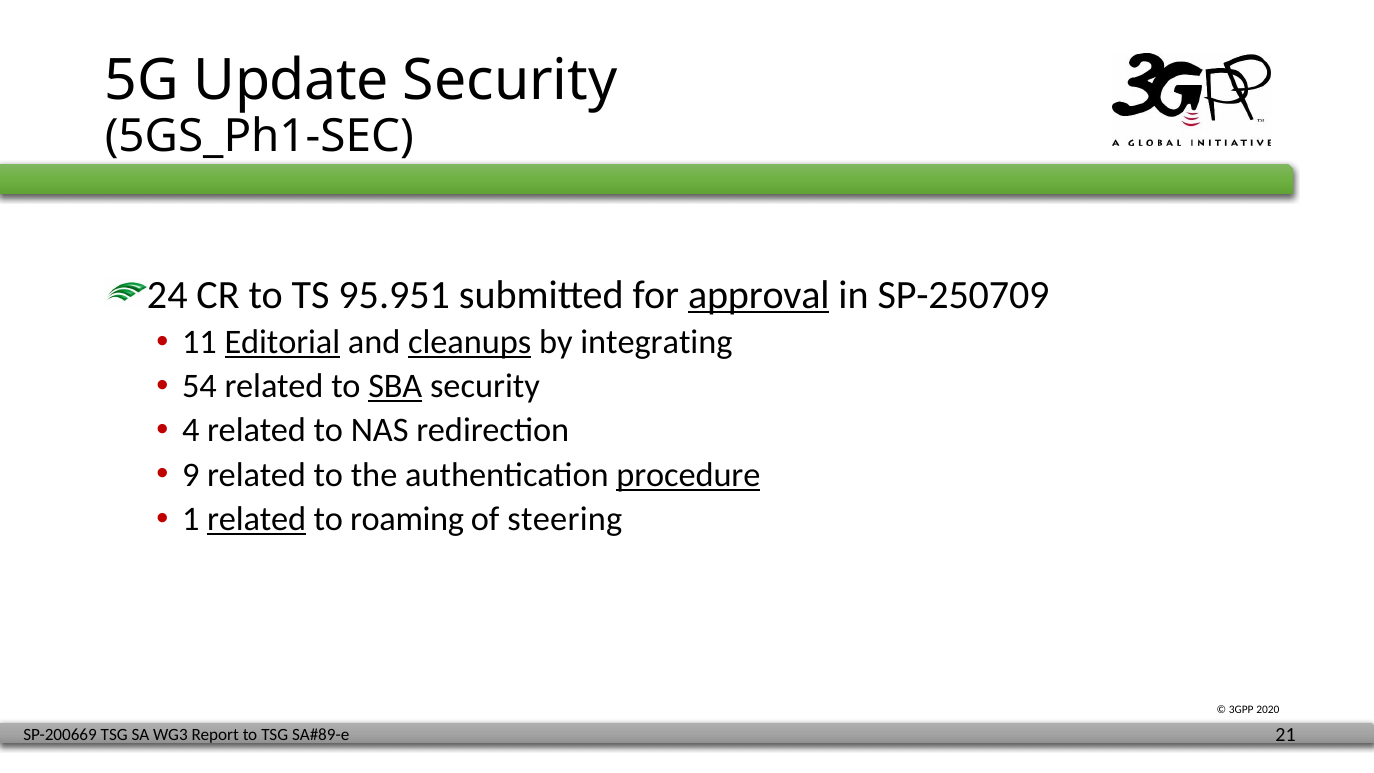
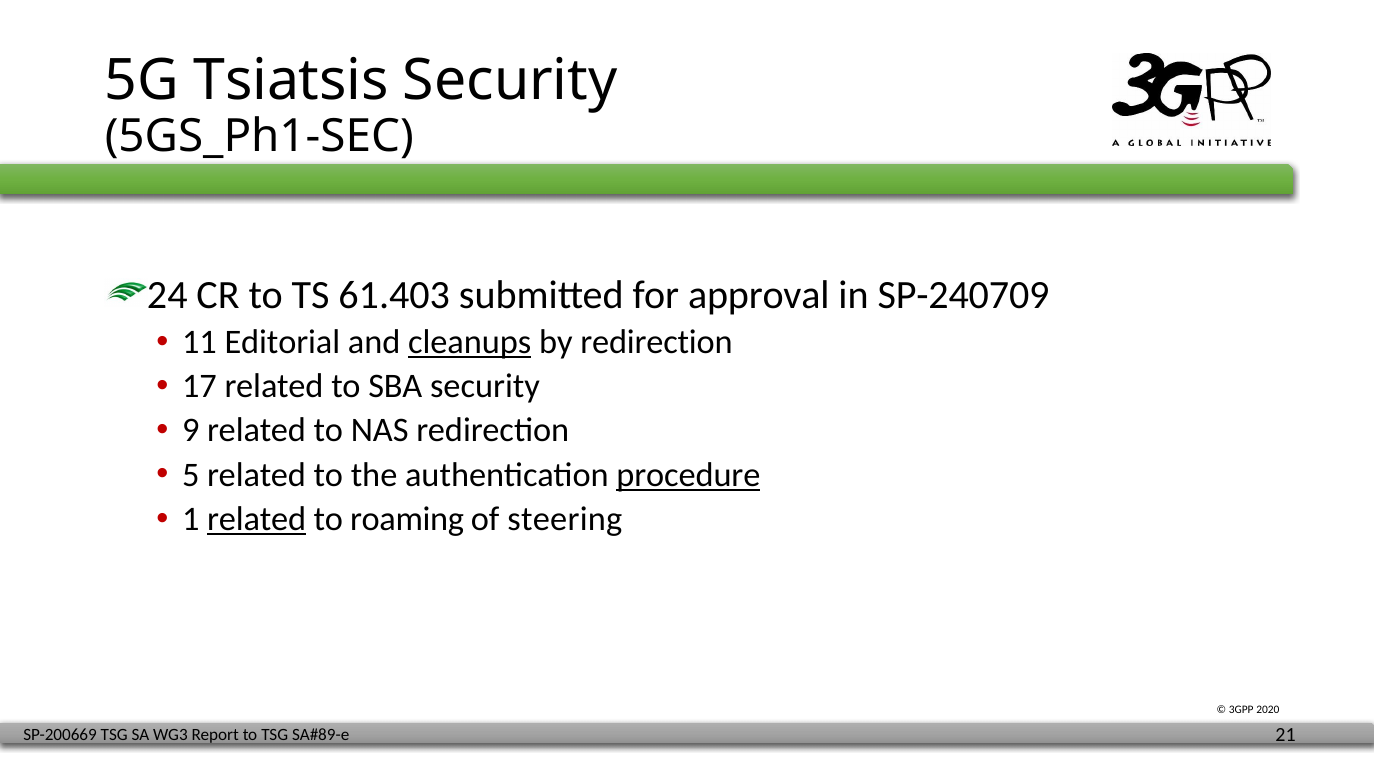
Update: Update -> Tsiatsis (291, 81)
95.951: 95.951 -> 61.403 (394, 295)
approval underline: present -> none (759, 295)
SP-250709: SP-250709 -> SP-240709 (963, 295)
Editorial underline: present -> none (282, 342)
by integrating: integrating -> redirection (656, 342)
54: 54 -> 17 (199, 386)
SBA underline: present -> none (395, 386)
4: 4 -> 9 (191, 431)
9: 9 -> 5 (191, 475)
